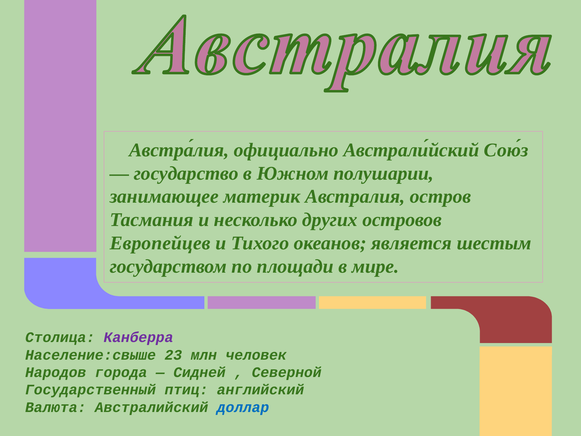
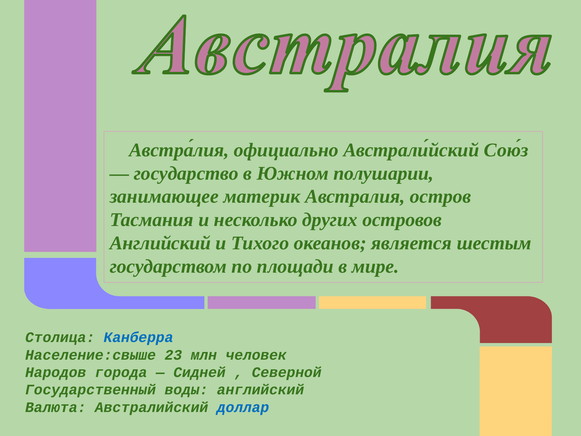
Европейцев: Европейцев -> Английский (160, 243)
Канберра colour: purple -> blue (138, 337)
птиц: птиц -> воды (186, 390)
